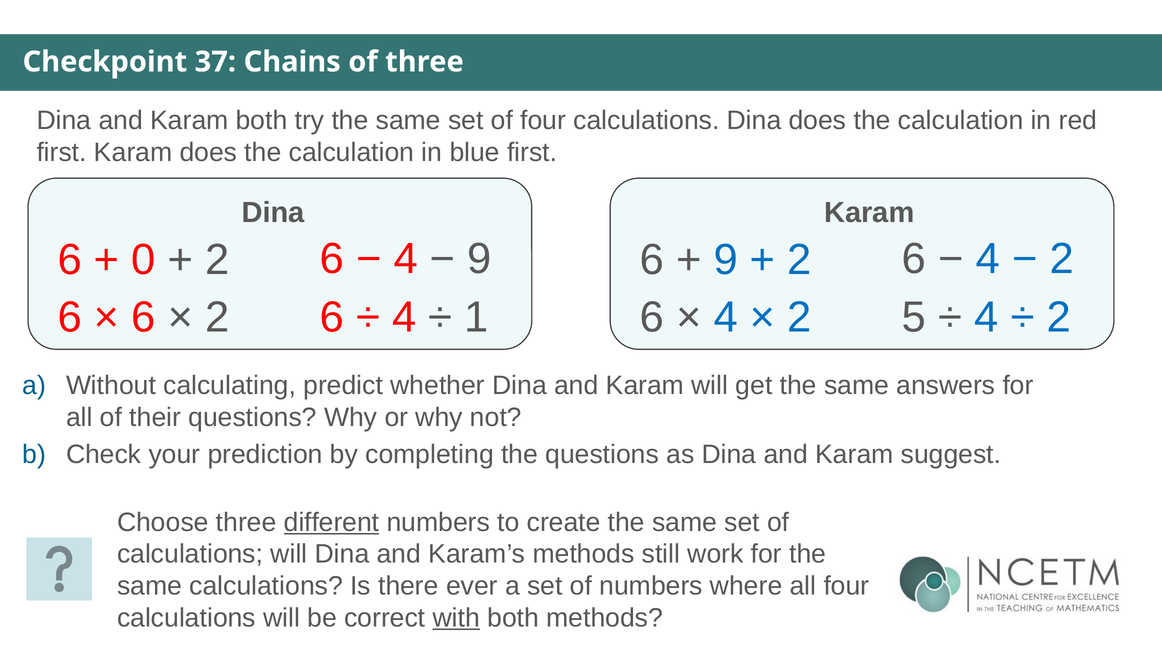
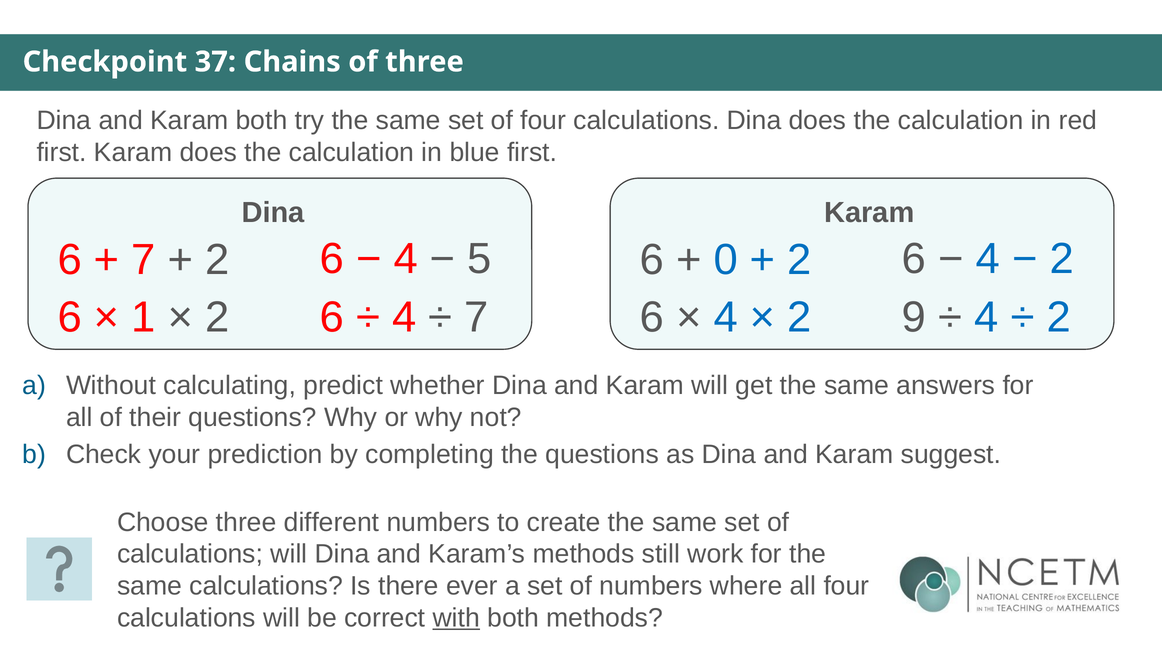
0: 0 -> 7 (144, 260)
9: 9 -> 5 (480, 259)
9: 9 -> 0 (726, 260)
6: 6 -> 1 (144, 318)
1: 1 -> 7 (476, 318)
5: 5 -> 9 (914, 318)
different underline: present -> none (332, 523)
